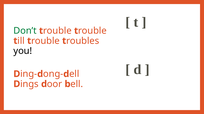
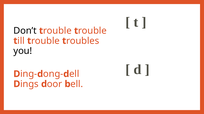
Don’t colour: green -> black (25, 31)
